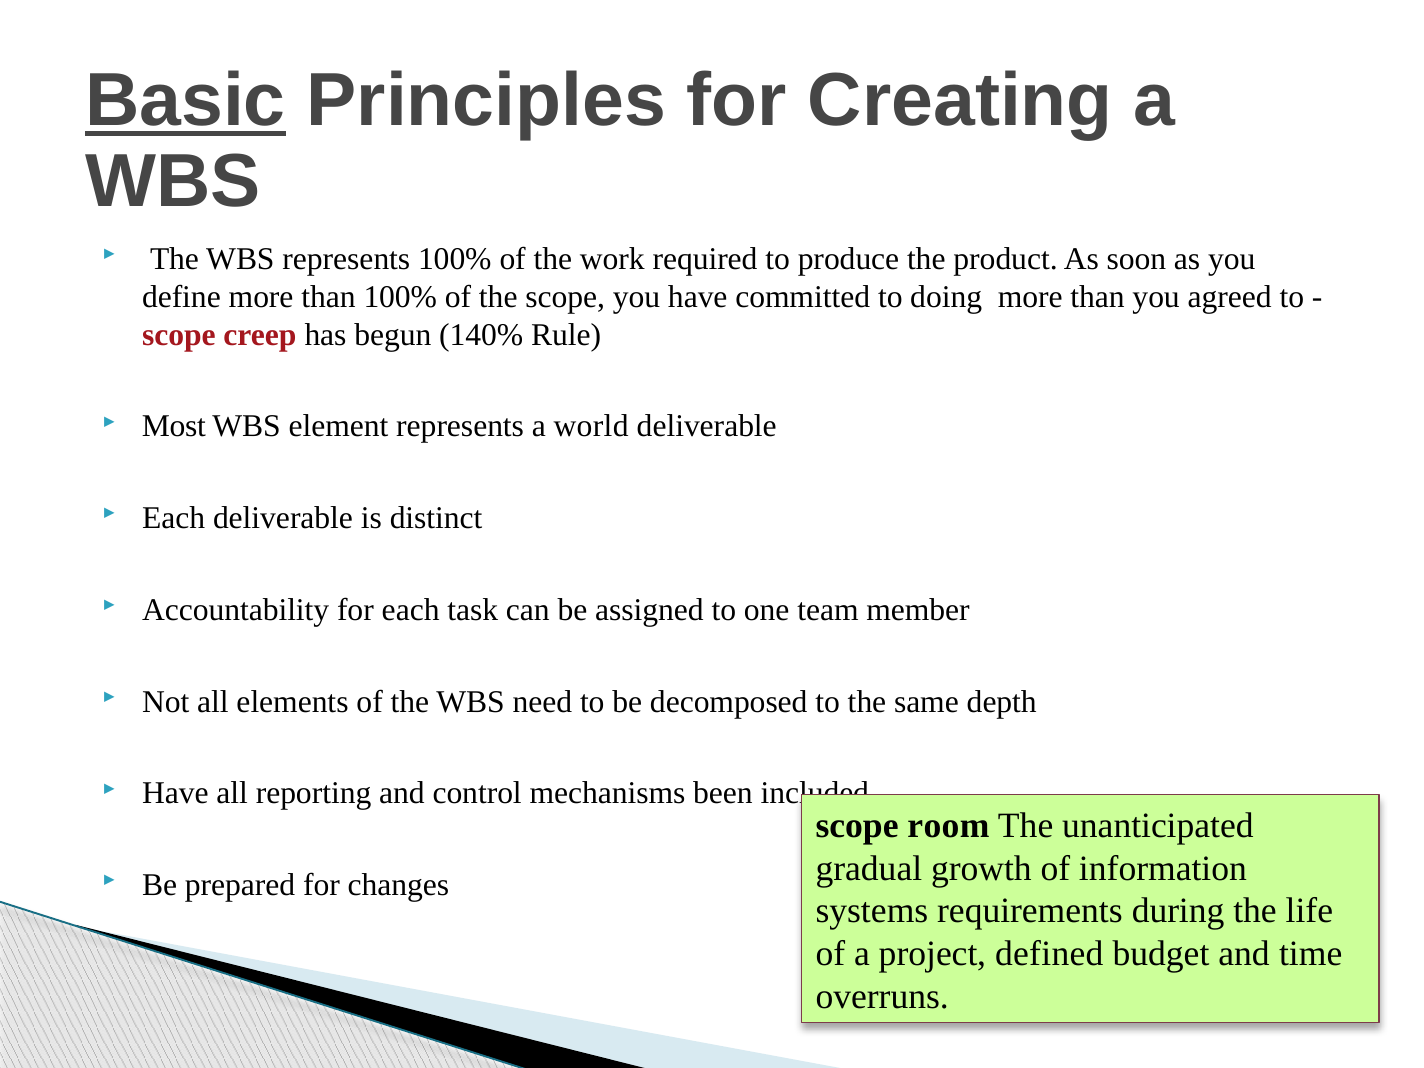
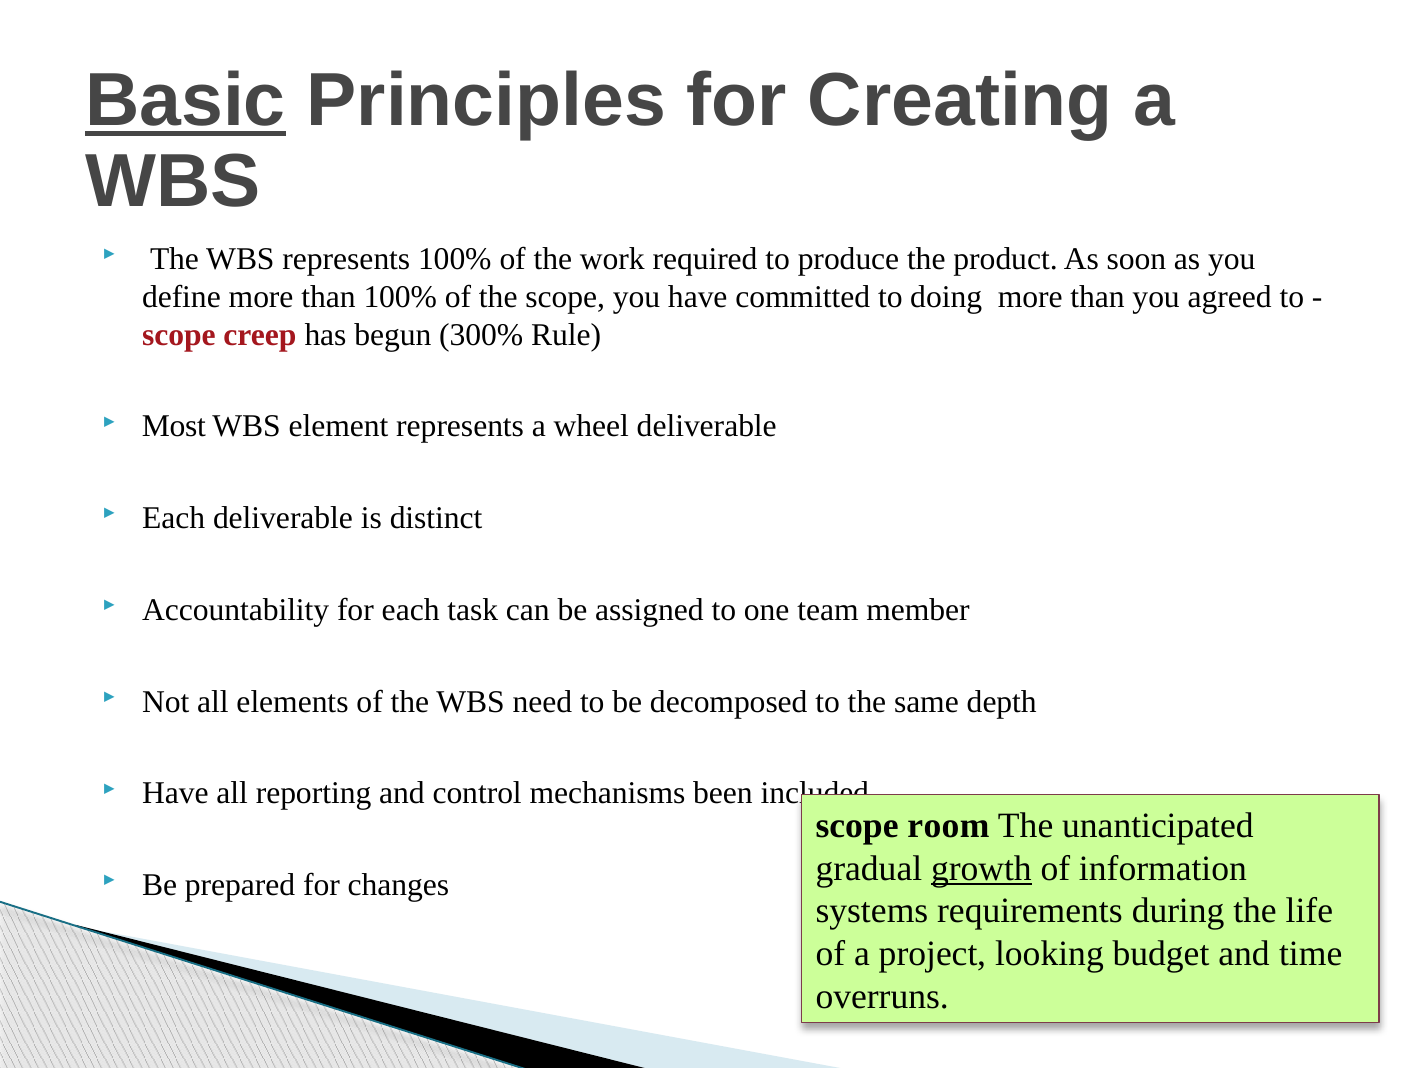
140%: 140% -> 300% (481, 335)
world: world -> wheel (591, 427)
growth underline: none -> present (981, 868)
defined: defined -> looking (1049, 954)
